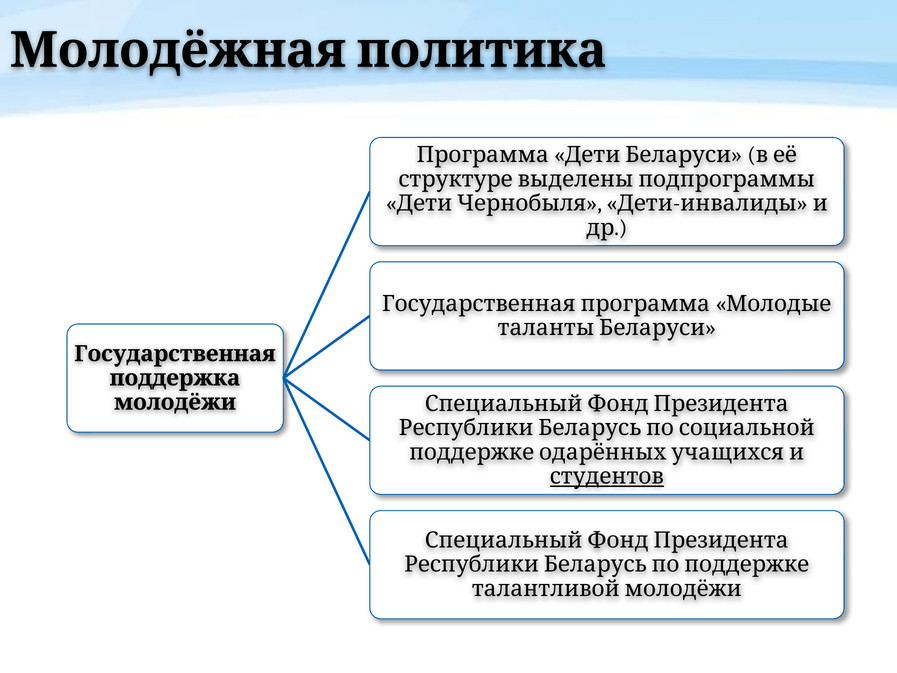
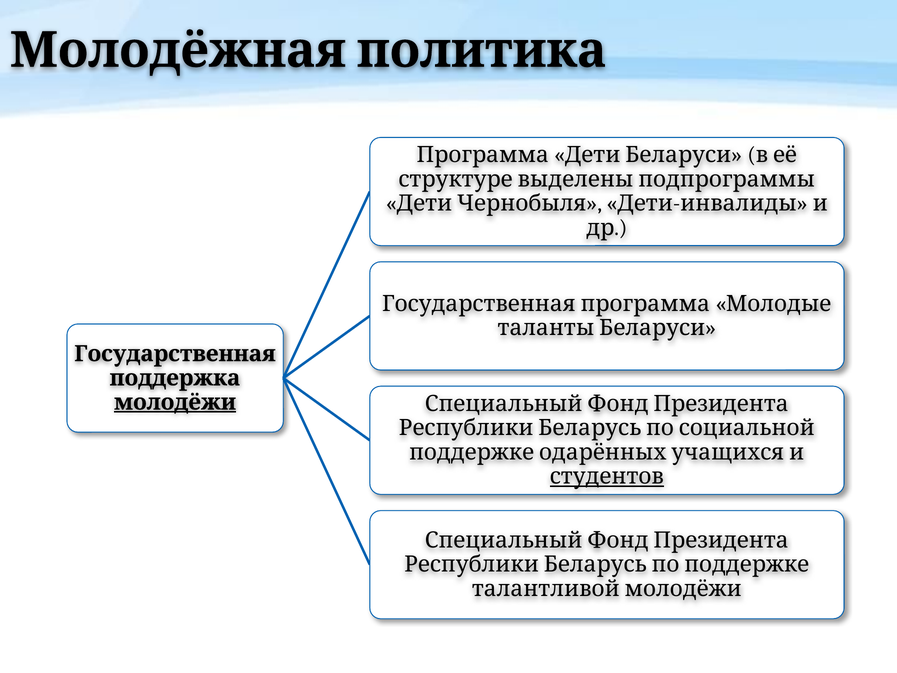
молодёжи underline: none -> present (175, 402)
